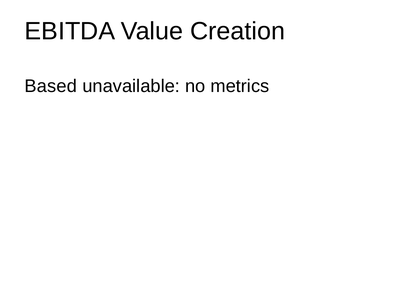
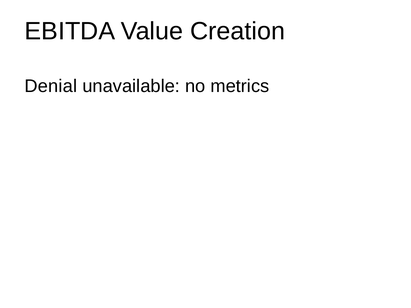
Based: Based -> Denial (51, 86)
